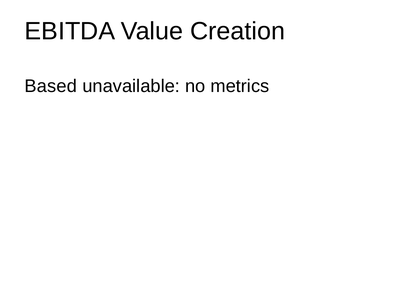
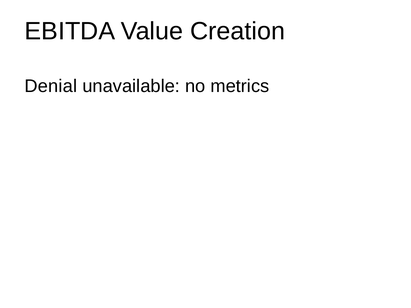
Based: Based -> Denial (51, 86)
